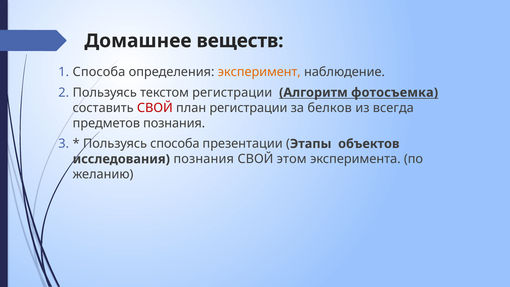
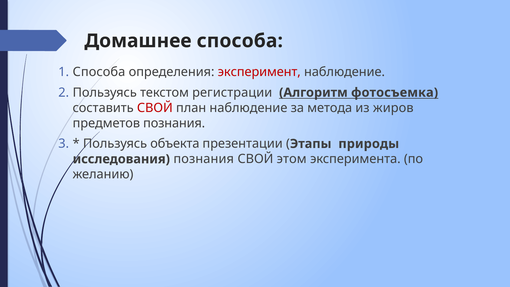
Домашнее веществ: веществ -> способа (240, 41)
эксперимент colour: orange -> red (259, 72)
план регистрации: регистрации -> наблюдение (248, 108)
белков: белков -> метода (330, 108)
всегда: всегда -> жиров (393, 108)
Пользуясь способа: способа -> объекта (175, 144)
объектов: объектов -> природы (369, 144)
